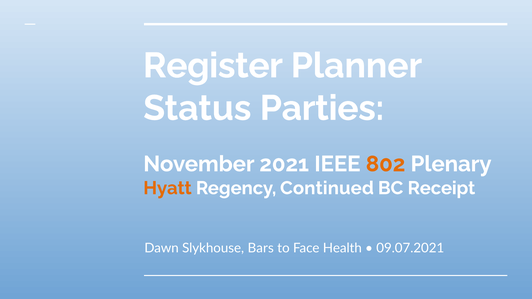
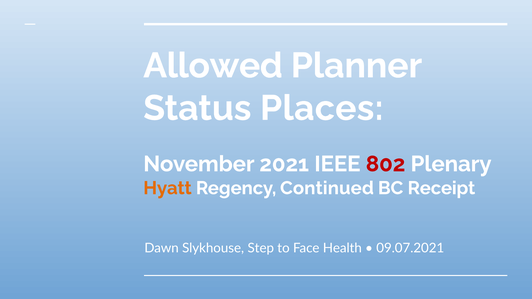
Register: Register -> Allowed (213, 66)
Parties: Parties -> Places (322, 108)
802 colour: orange -> red (386, 164)
Bars: Bars -> Step (261, 248)
